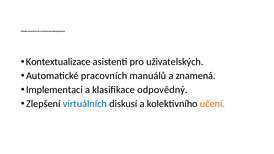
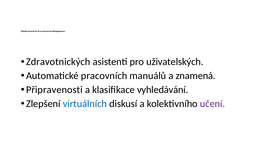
Kontextualizace: Kontextualizace -> Zdravotnických (58, 62)
Implementaci: Implementaci -> Připravenosti (54, 90)
odpovědný: odpovědný -> vyhledávání (163, 90)
učení colour: orange -> purple (213, 104)
